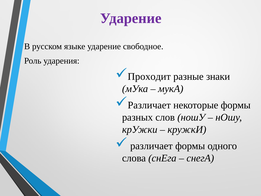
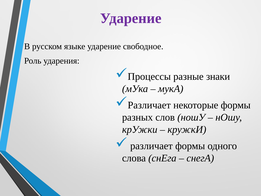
Проходит: Проходит -> Процессы (149, 76)
